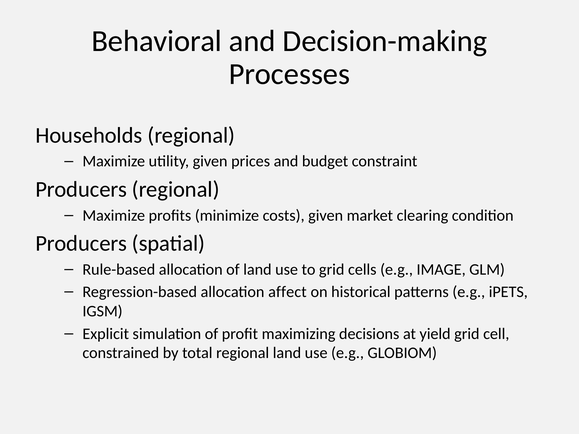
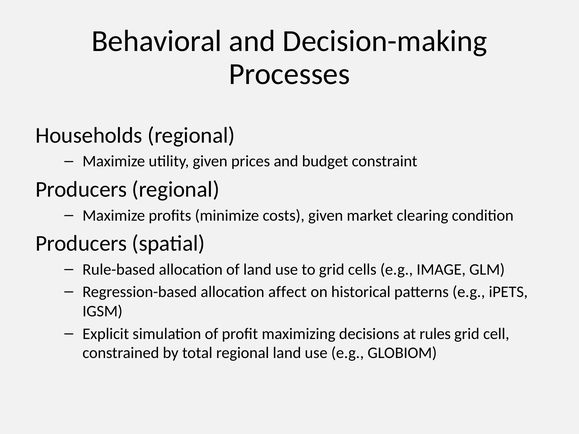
yield: yield -> rules (435, 334)
